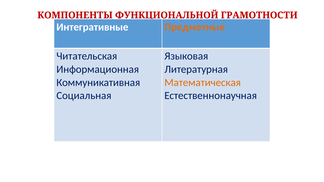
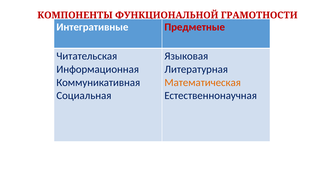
Предметные colour: orange -> red (195, 27)
